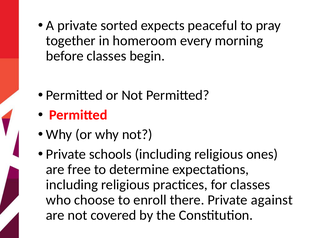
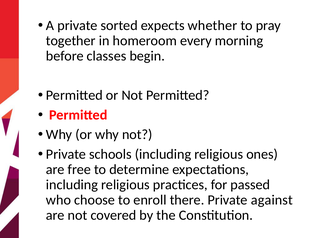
peaceful: peaceful -> whether (212, 26)
for classes: classes -> passed (250, 185)
